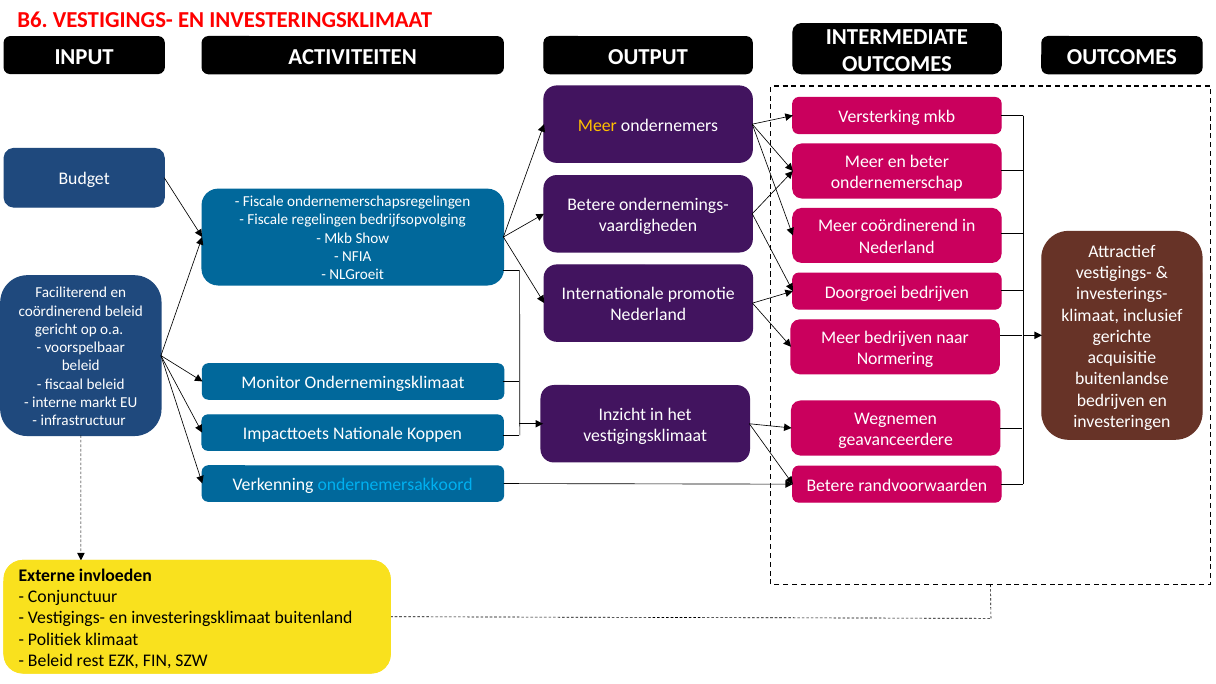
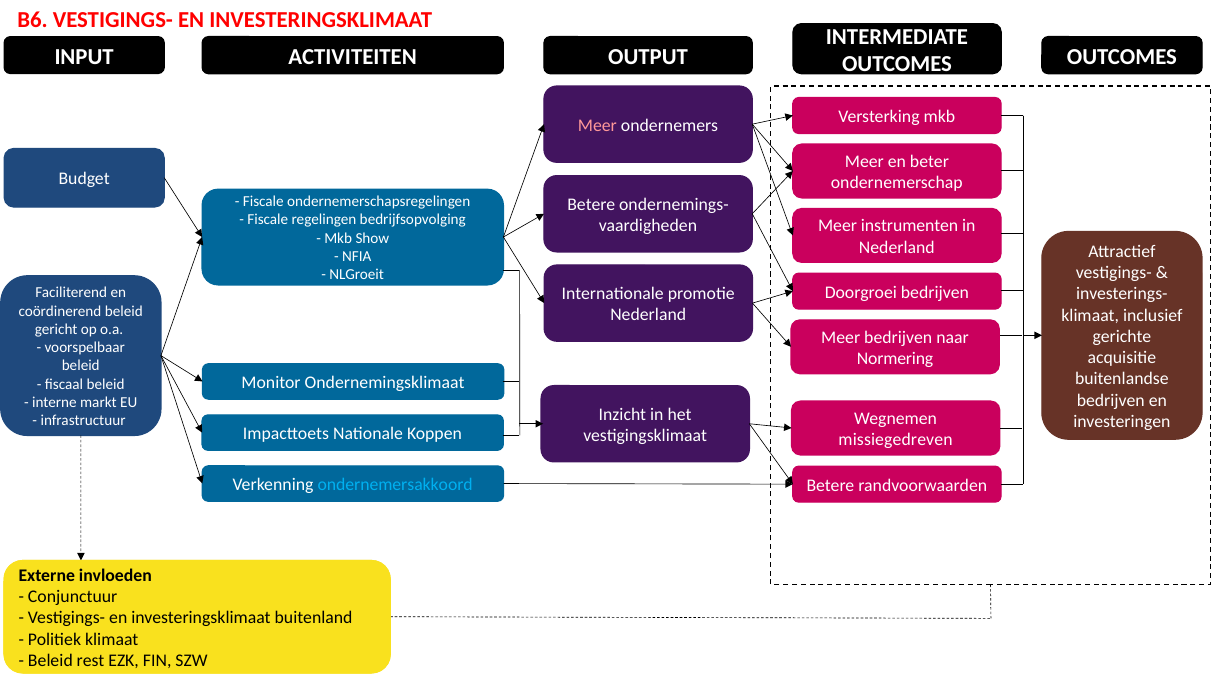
Meer colour: yellow -> pink (597, 125)
Meer coördinerend: coördinerend -> instrumenten (910, 226)
geavanceerdere: geavanceerdere -> missiegedreven (896, 440)
